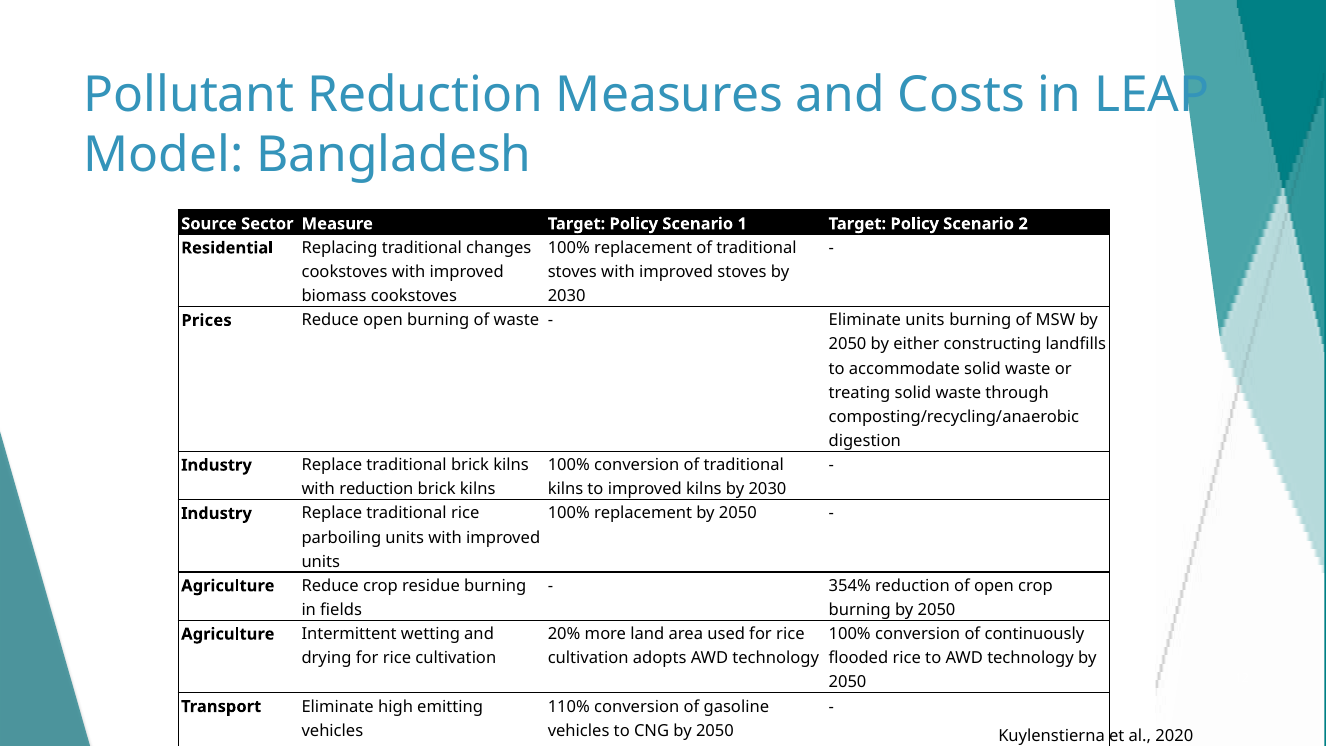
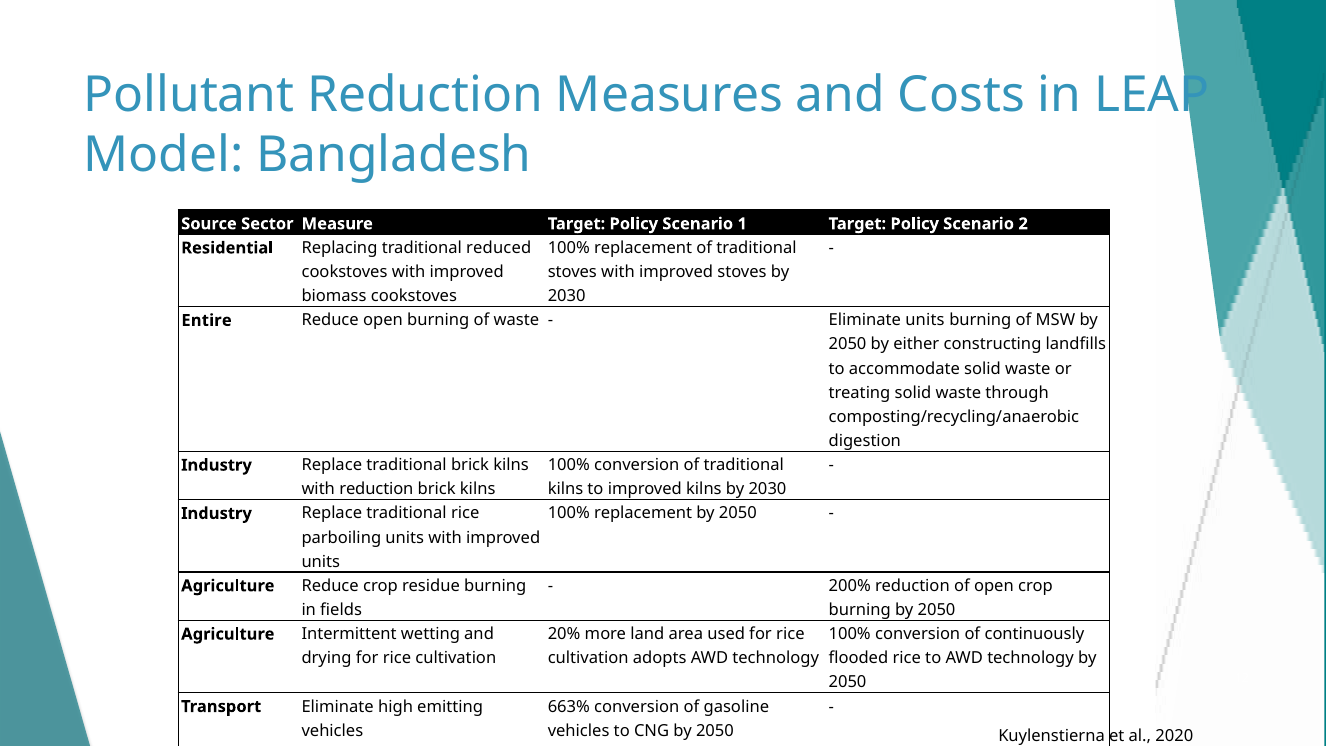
changes: changes -> reduced (499, 248)
Prices: Prices -> Entire (207, 320)
354%: 354% -> 200% (850, 586)
110%: 110% -> 663% (569, 706)
